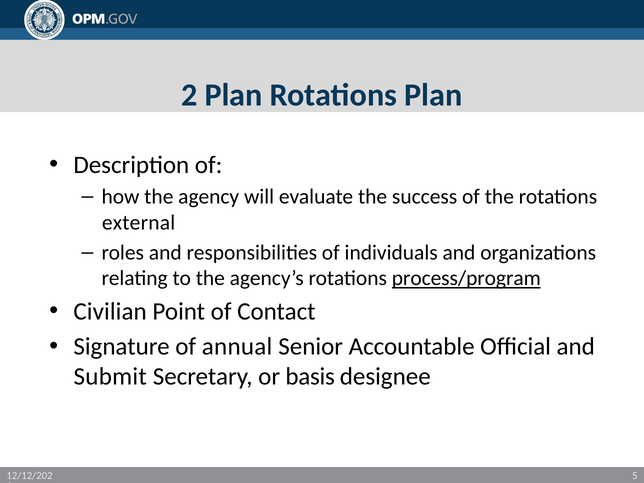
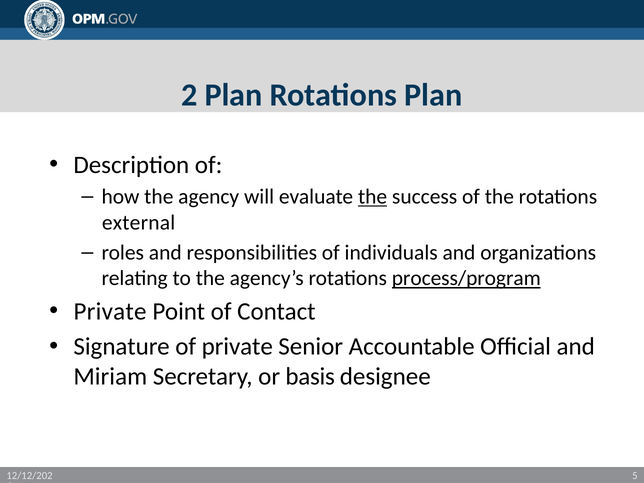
the underline: none -> present (373, 197)
Civilian: Civilian -> Private (110, 312)
of annual: annual -> private (237, 347)
Submit: Submit -> Miriam (110, 377)
